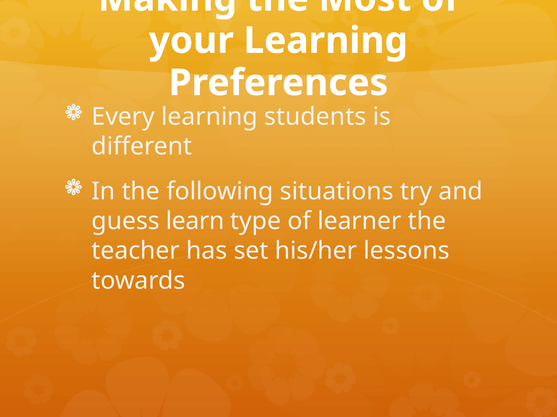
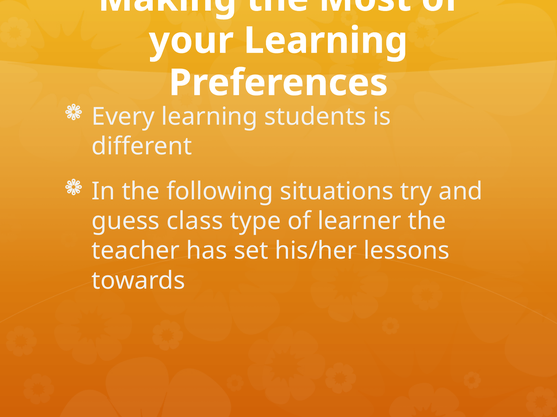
learn: learn -> class (195, 222)
